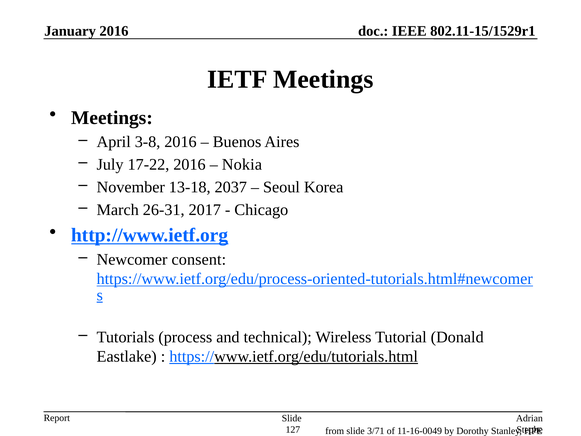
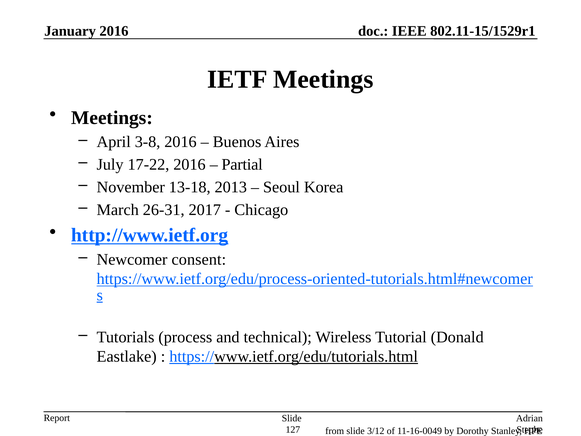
Nokia: Nokia -> Partial (242, 164)
2037: 2037 -> 2013 (231, 187)
3/71: 3/71 -> 3/12 (376, 431)
